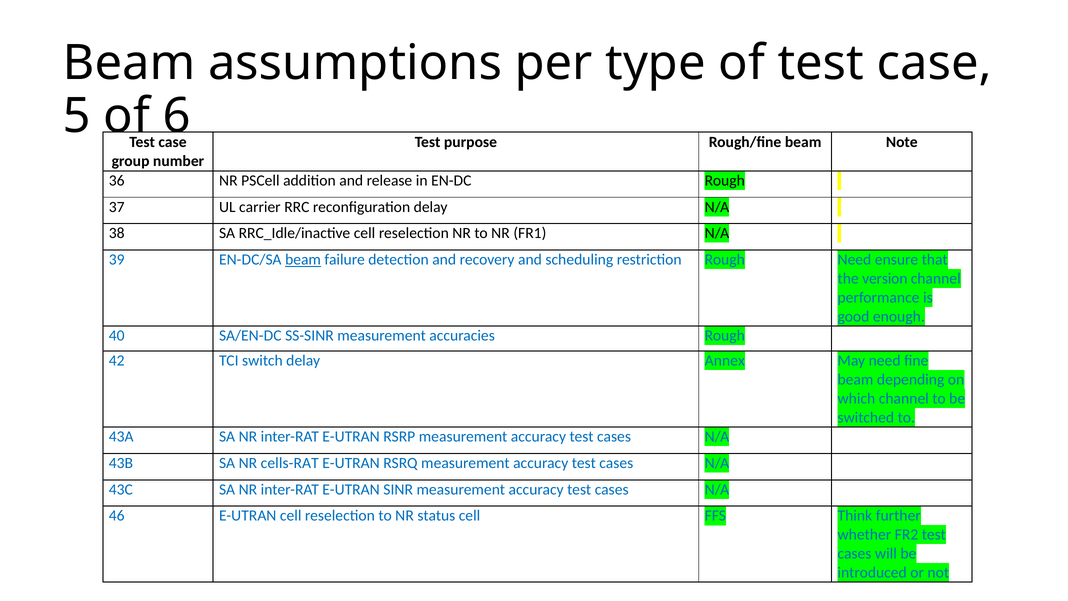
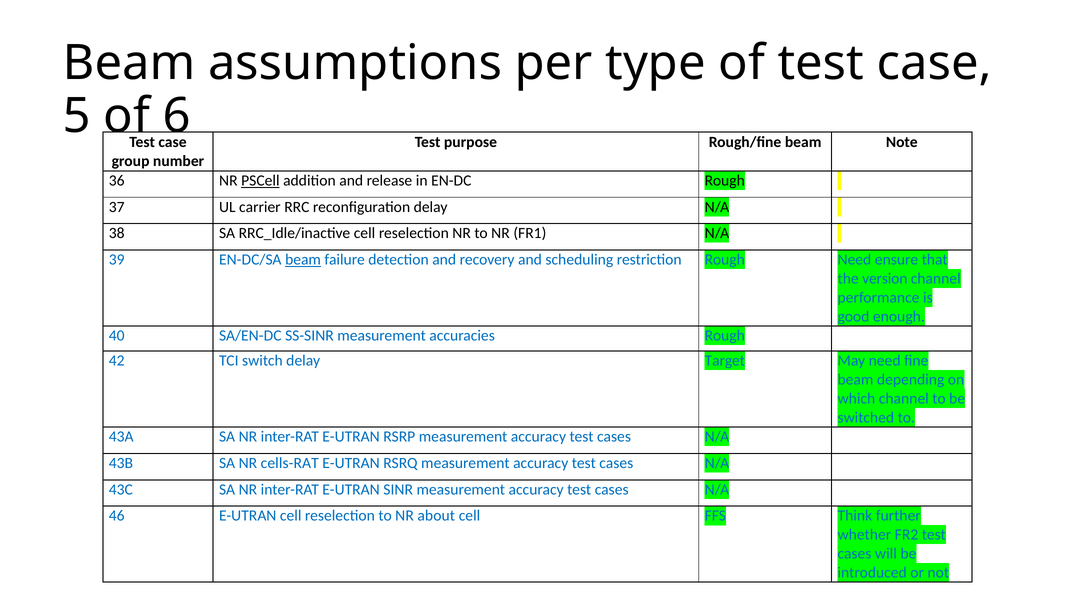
PSCell underline: none -> present (260, 181)
Annex: Annex -> Target (725, 360)
status: status -> about (436, 516)
